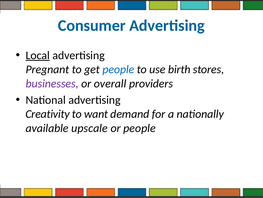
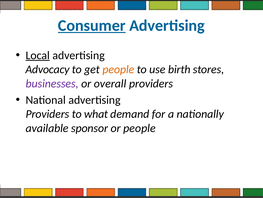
Consumer underline: none -> present (92, 25)
Pregnant: Pregnant -> Advocacy (48, 69)
people colour: blue -> orange (118, 69)
Creativity: Creativity -> Providers (47, 114)
want: want -> what (96, 114)
upscale: upscale -> sponsor (90, 128)
